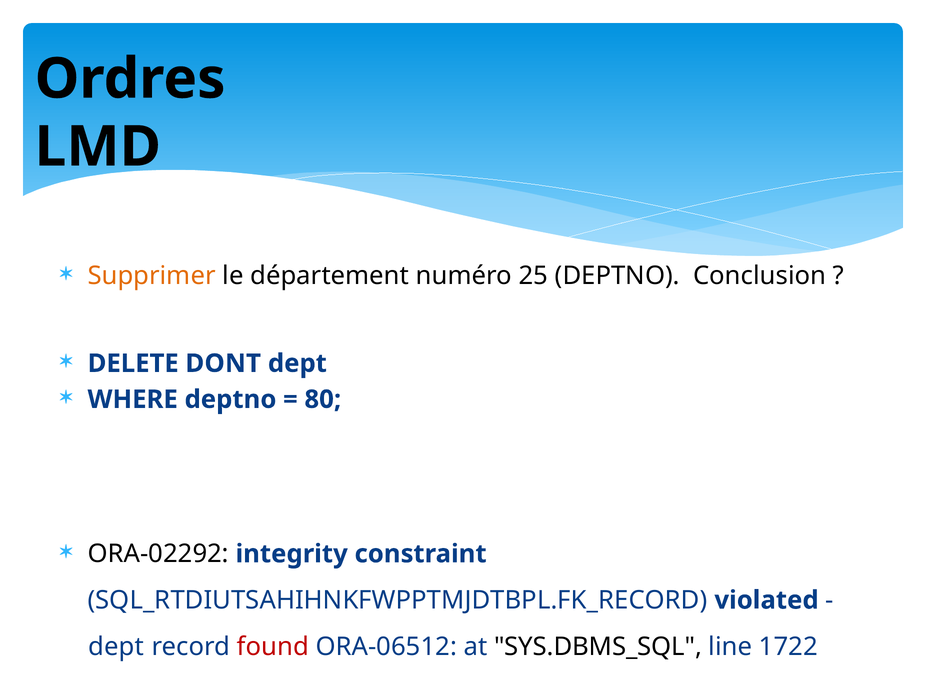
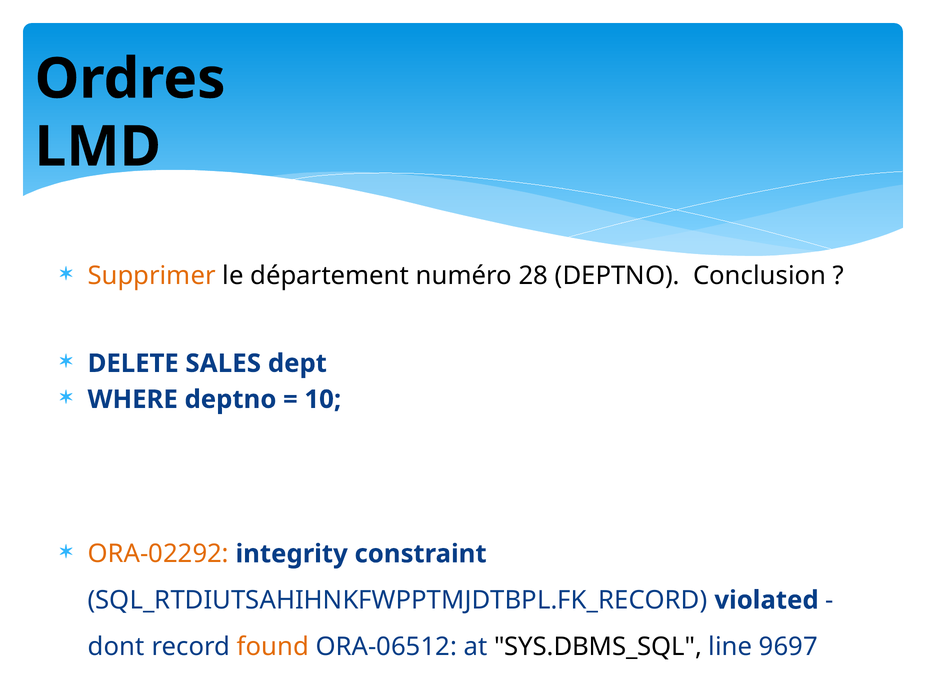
25: 25 -> 28 (533, 276)
DONT: DONT -> SALES (223, 363)
80: 80 -> 10 (323, 399)
ORA-02292 colour: black -> orange (158, 554)
dept: dept -> dont (116, 646)
found colour: red -> orange (273, 646)
1722: 1722 -> 9697 (788, 646)
